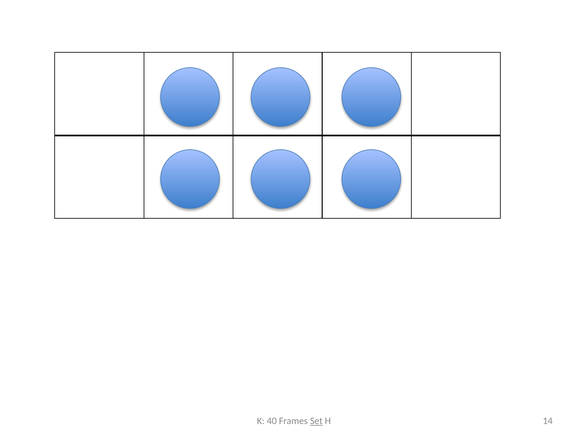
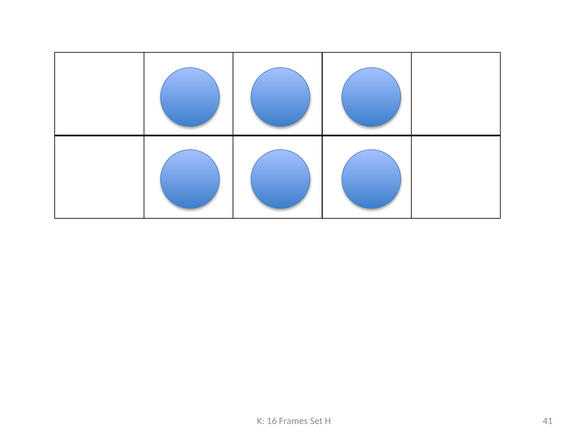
40: 40 -> 16 (272, 421)
Set underline: present -> none (316, 421)
14: 14 -> 41 (548, 421)
